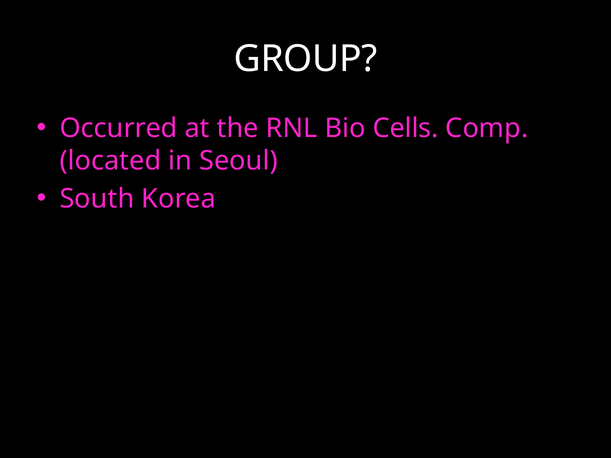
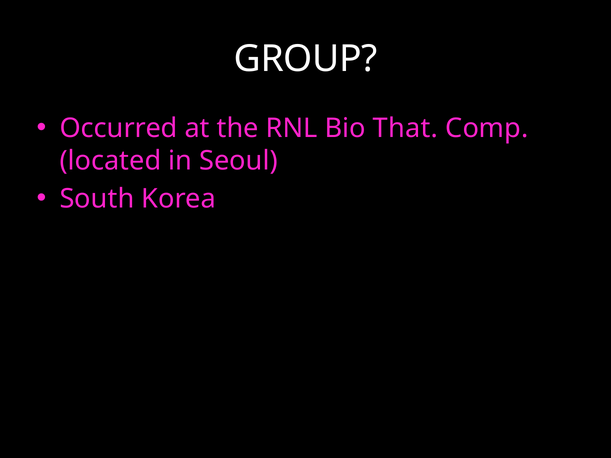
Cells: Cells -> That (405, 128)
